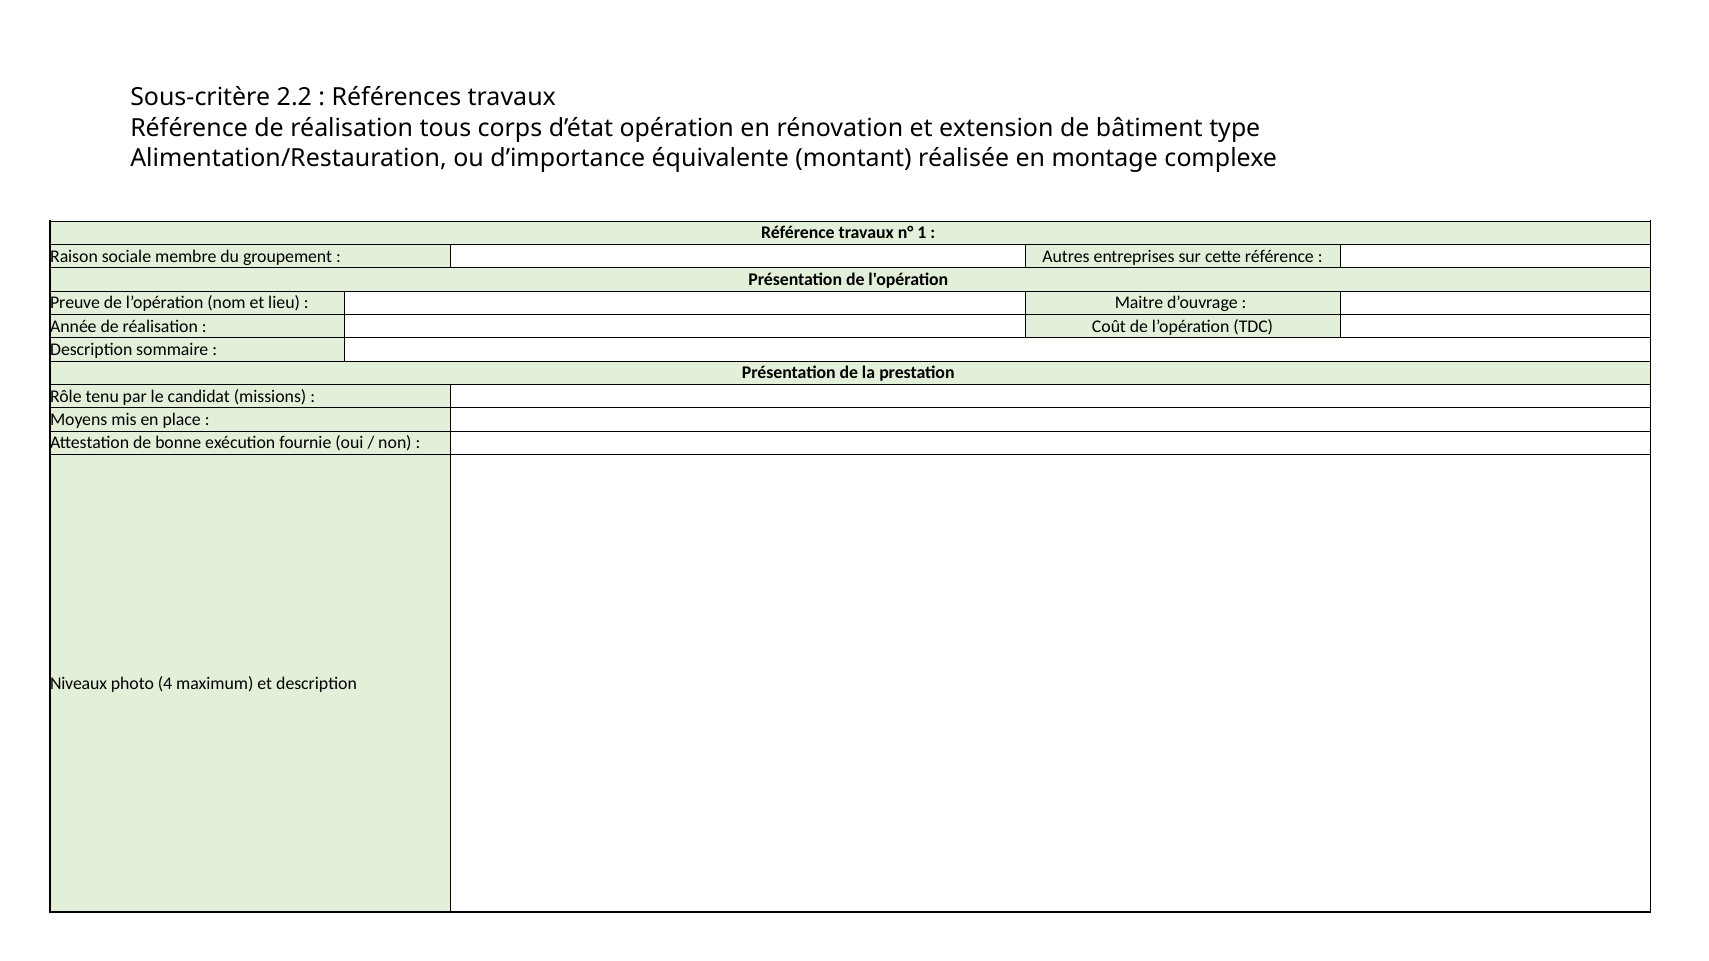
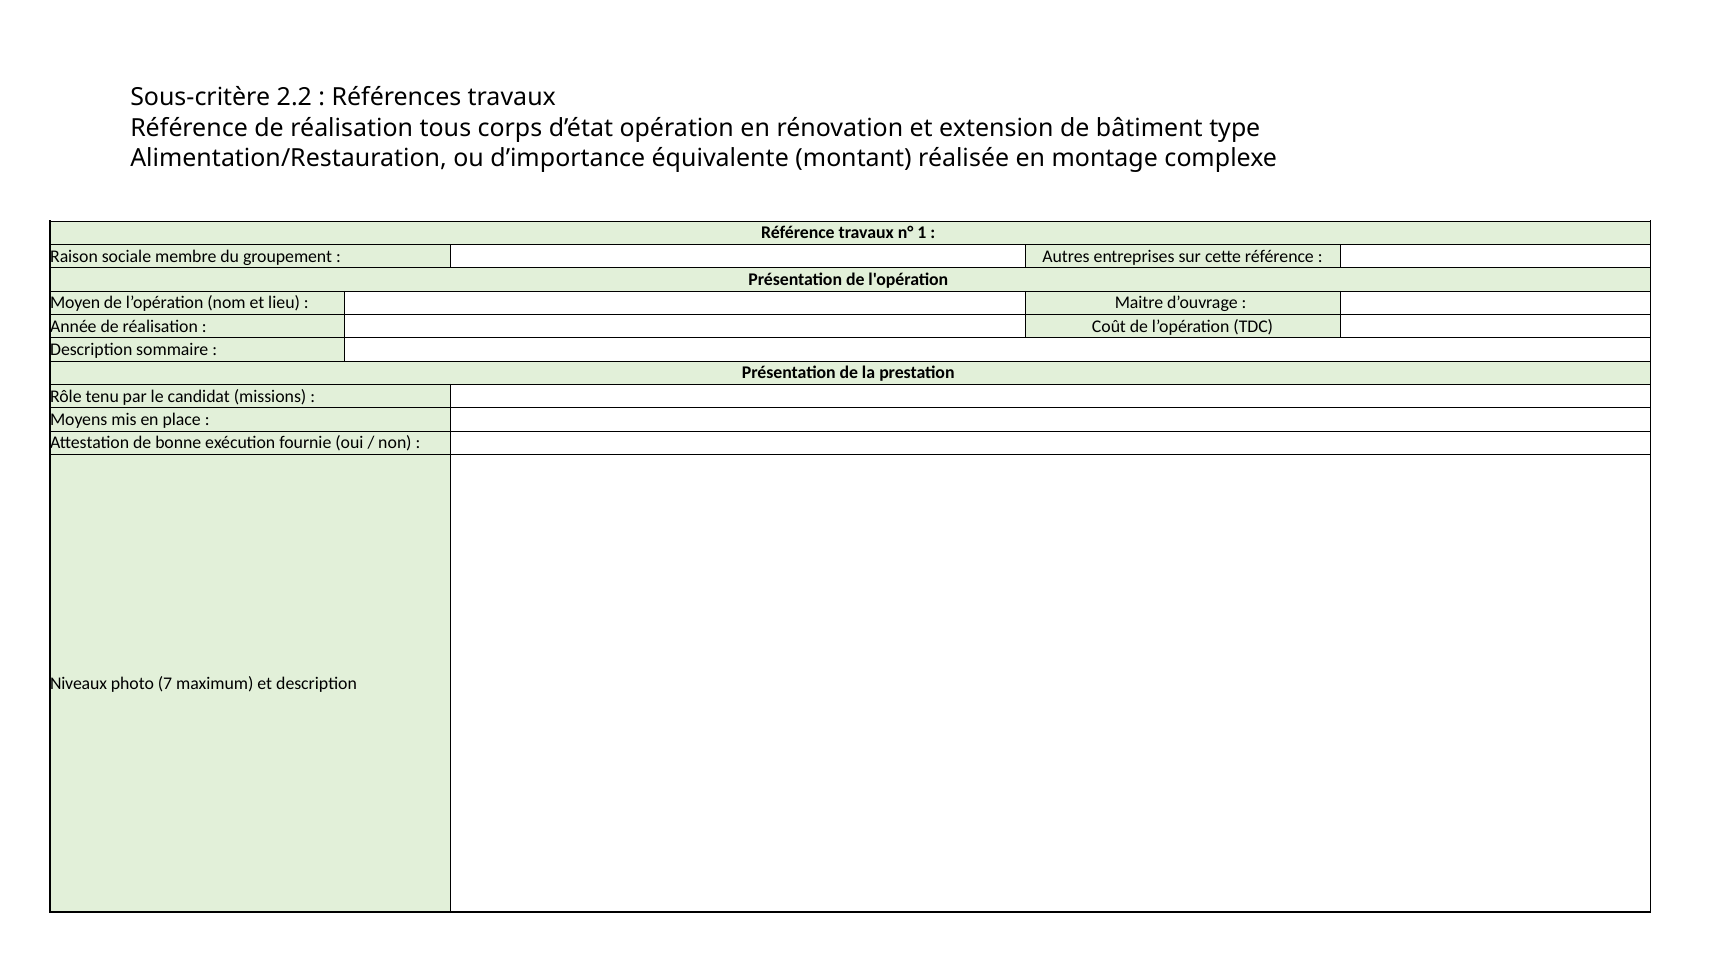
Preuve: Preuve -> Moyen (75, 303)
4: 4 -> 7 (165, 684)
